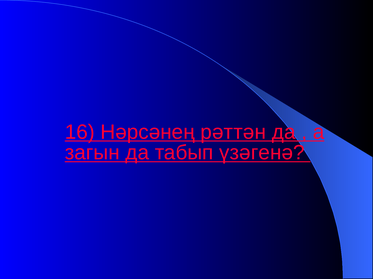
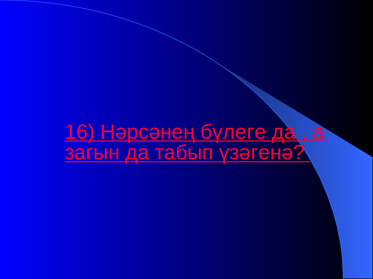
рәттән: рәттән -> бүлеге (233, 132)
